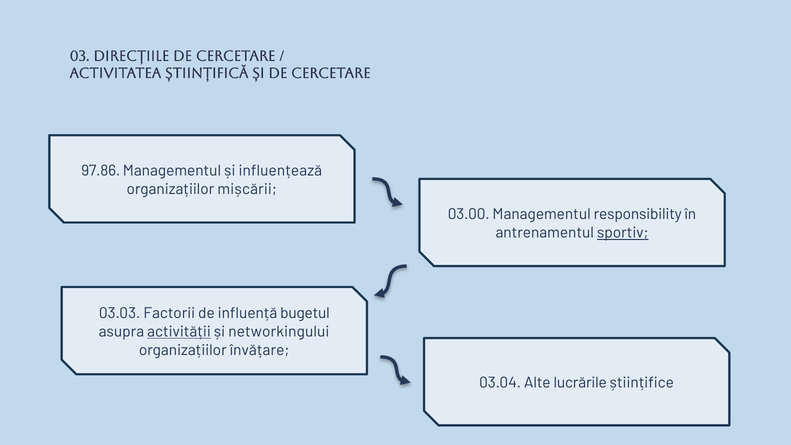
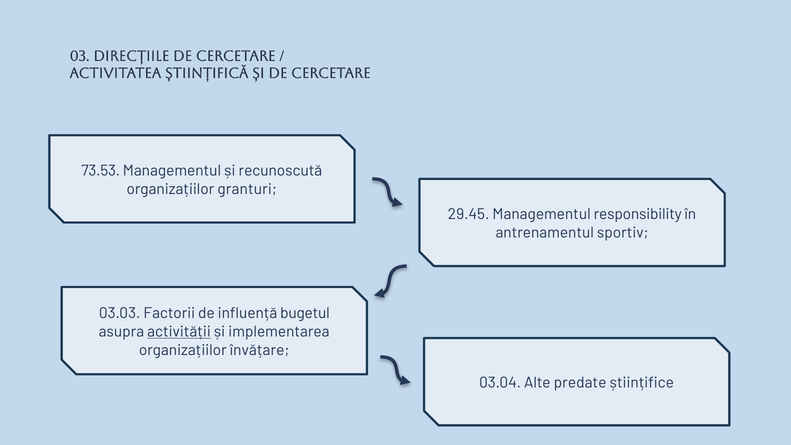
97.86: 97.86 -> 73.53 (101, 171)
influențează: influențează -> recunoscută (280, 171)
mișcării: mișcării -> granturi (247, 189)
03.00: 03.00 -> 29.45 (469, 214)
sportiv underline: present -> none (623, 233)
networkingului: networkingului -> implementarea (279, 332)
lucrările: lucrările -> predate (580, 383)
